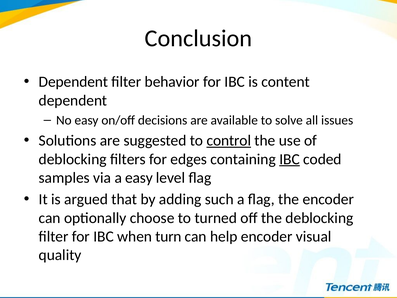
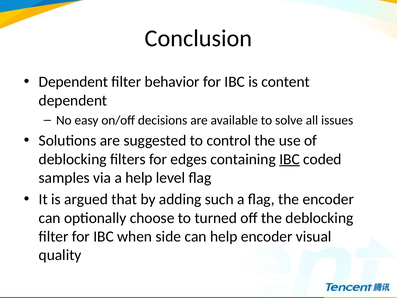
control underline: present -> none (229, 140)
a easy: easy -> help (139, 178)
turn: turn -> side (168, 236)
